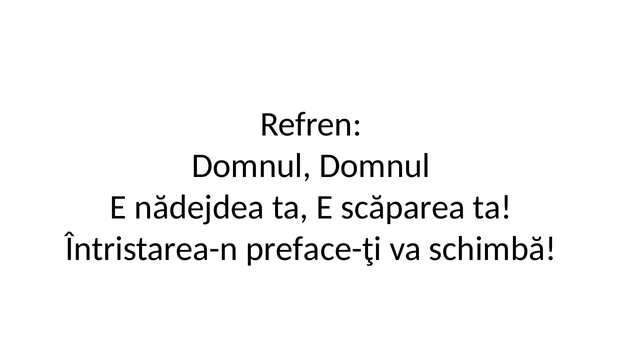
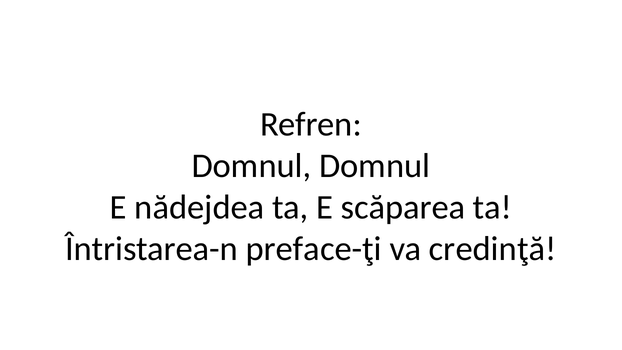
schimbă: schimbă -> credinţă (493, 249)
